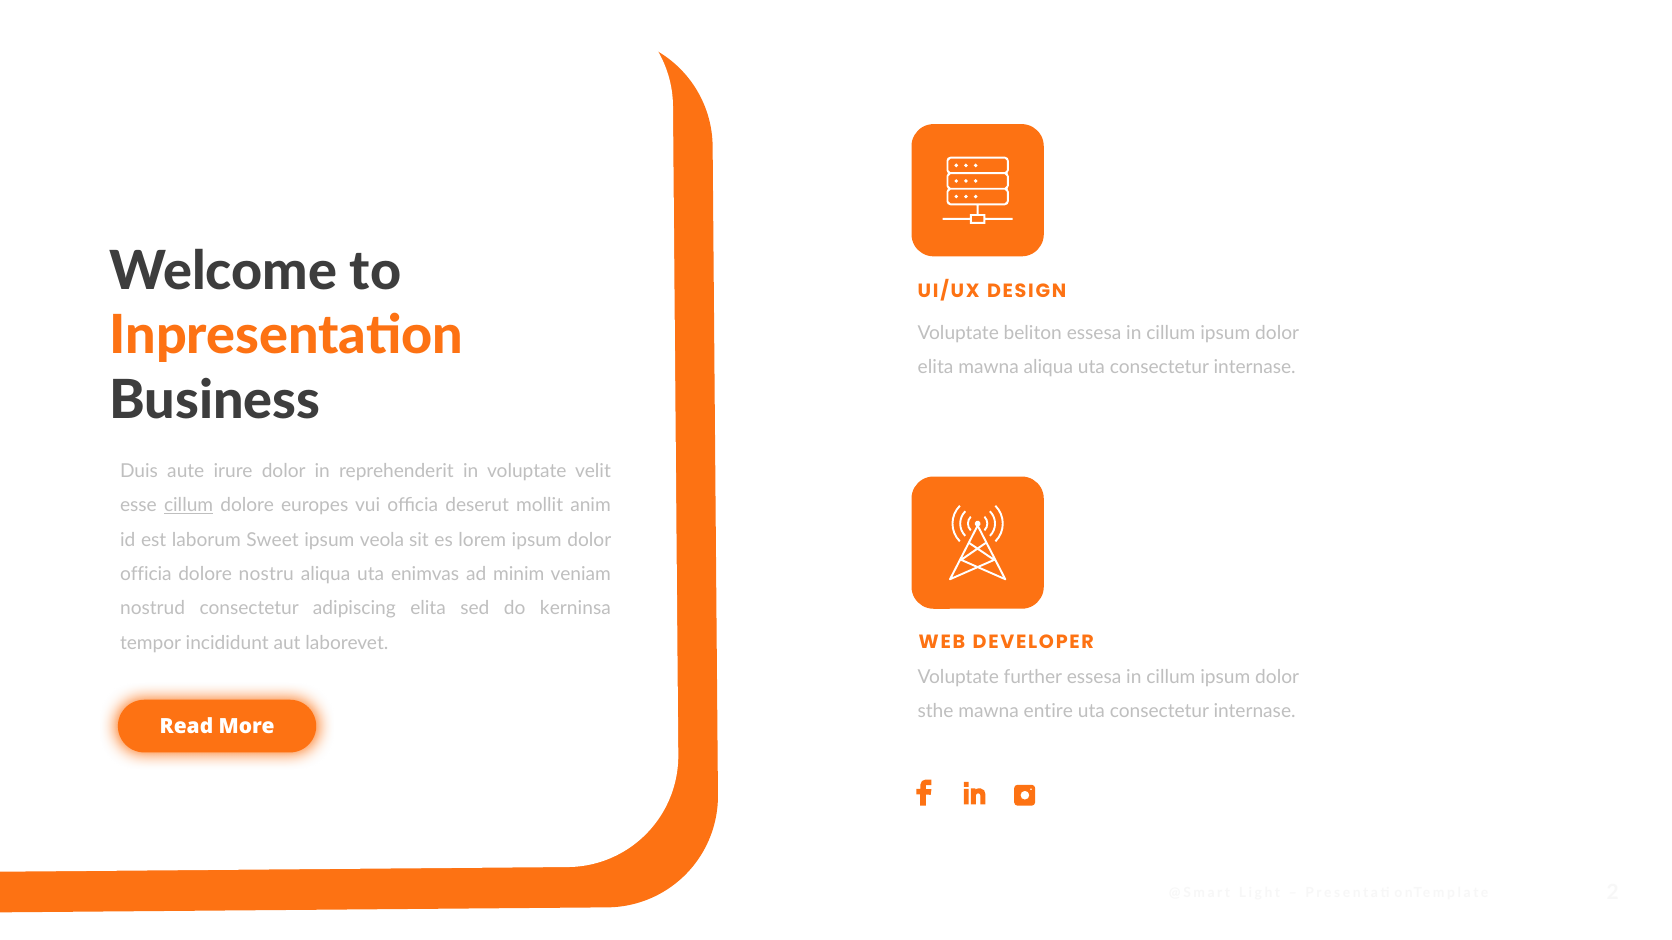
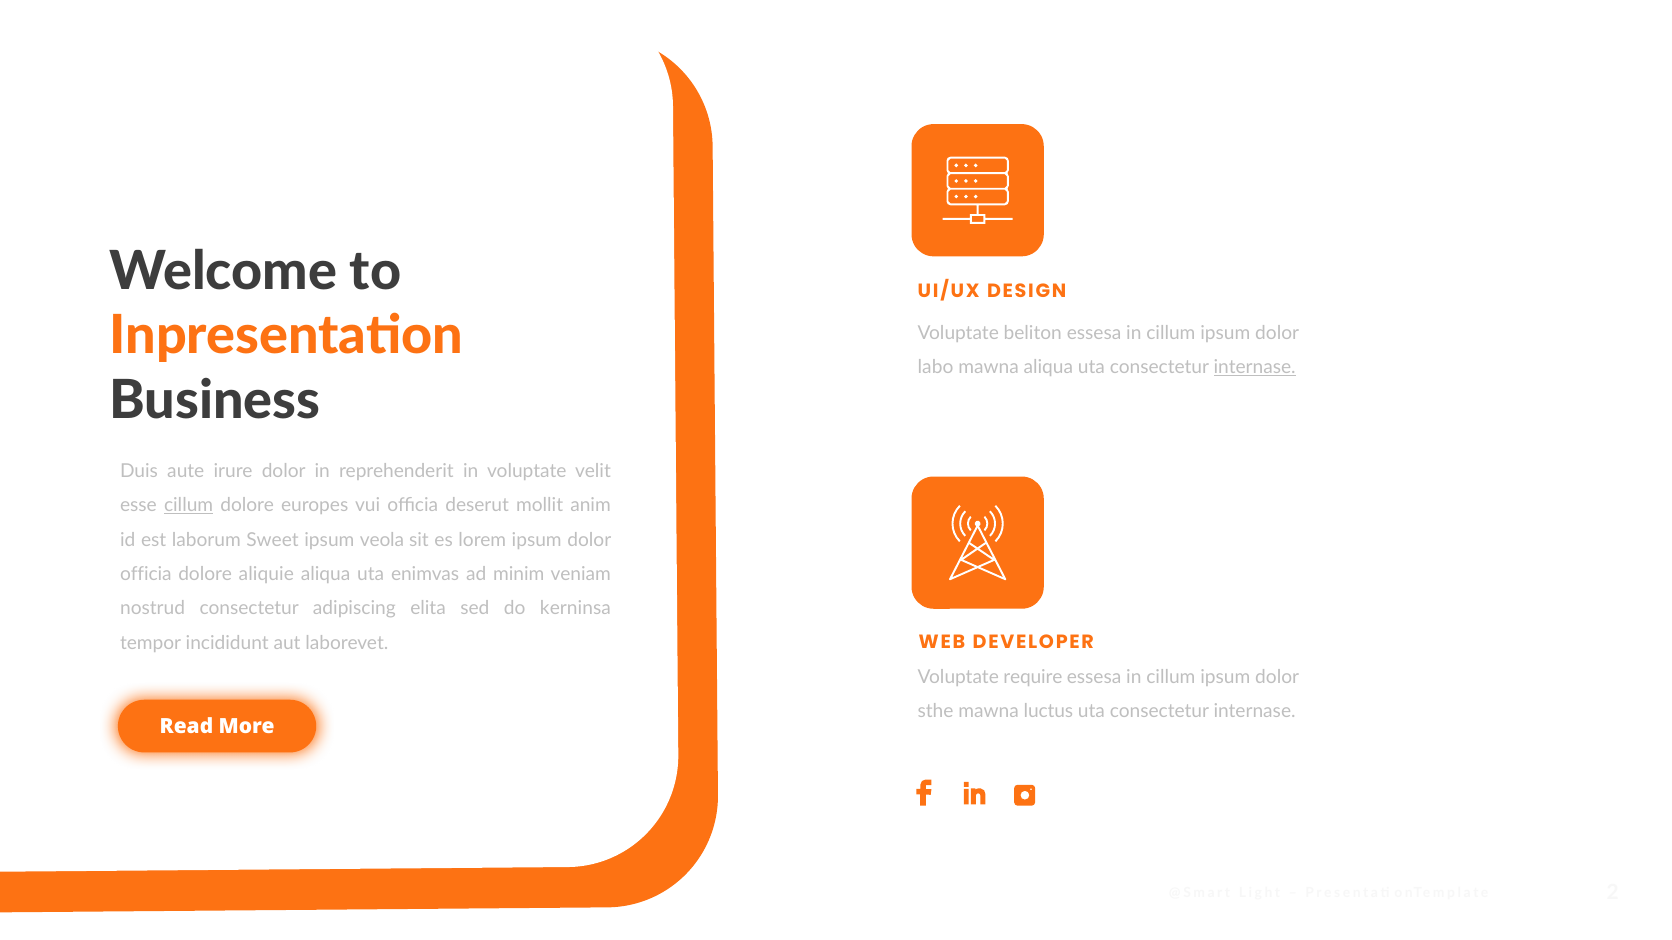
elita: elita -> labo (936, 367)
internase underline: none -> present (1255, 367)
nostru: nostru -> aliquie (266, 574)
further: further -> require (1033, 677)
entire: entire -> luctus (1048, 712)
